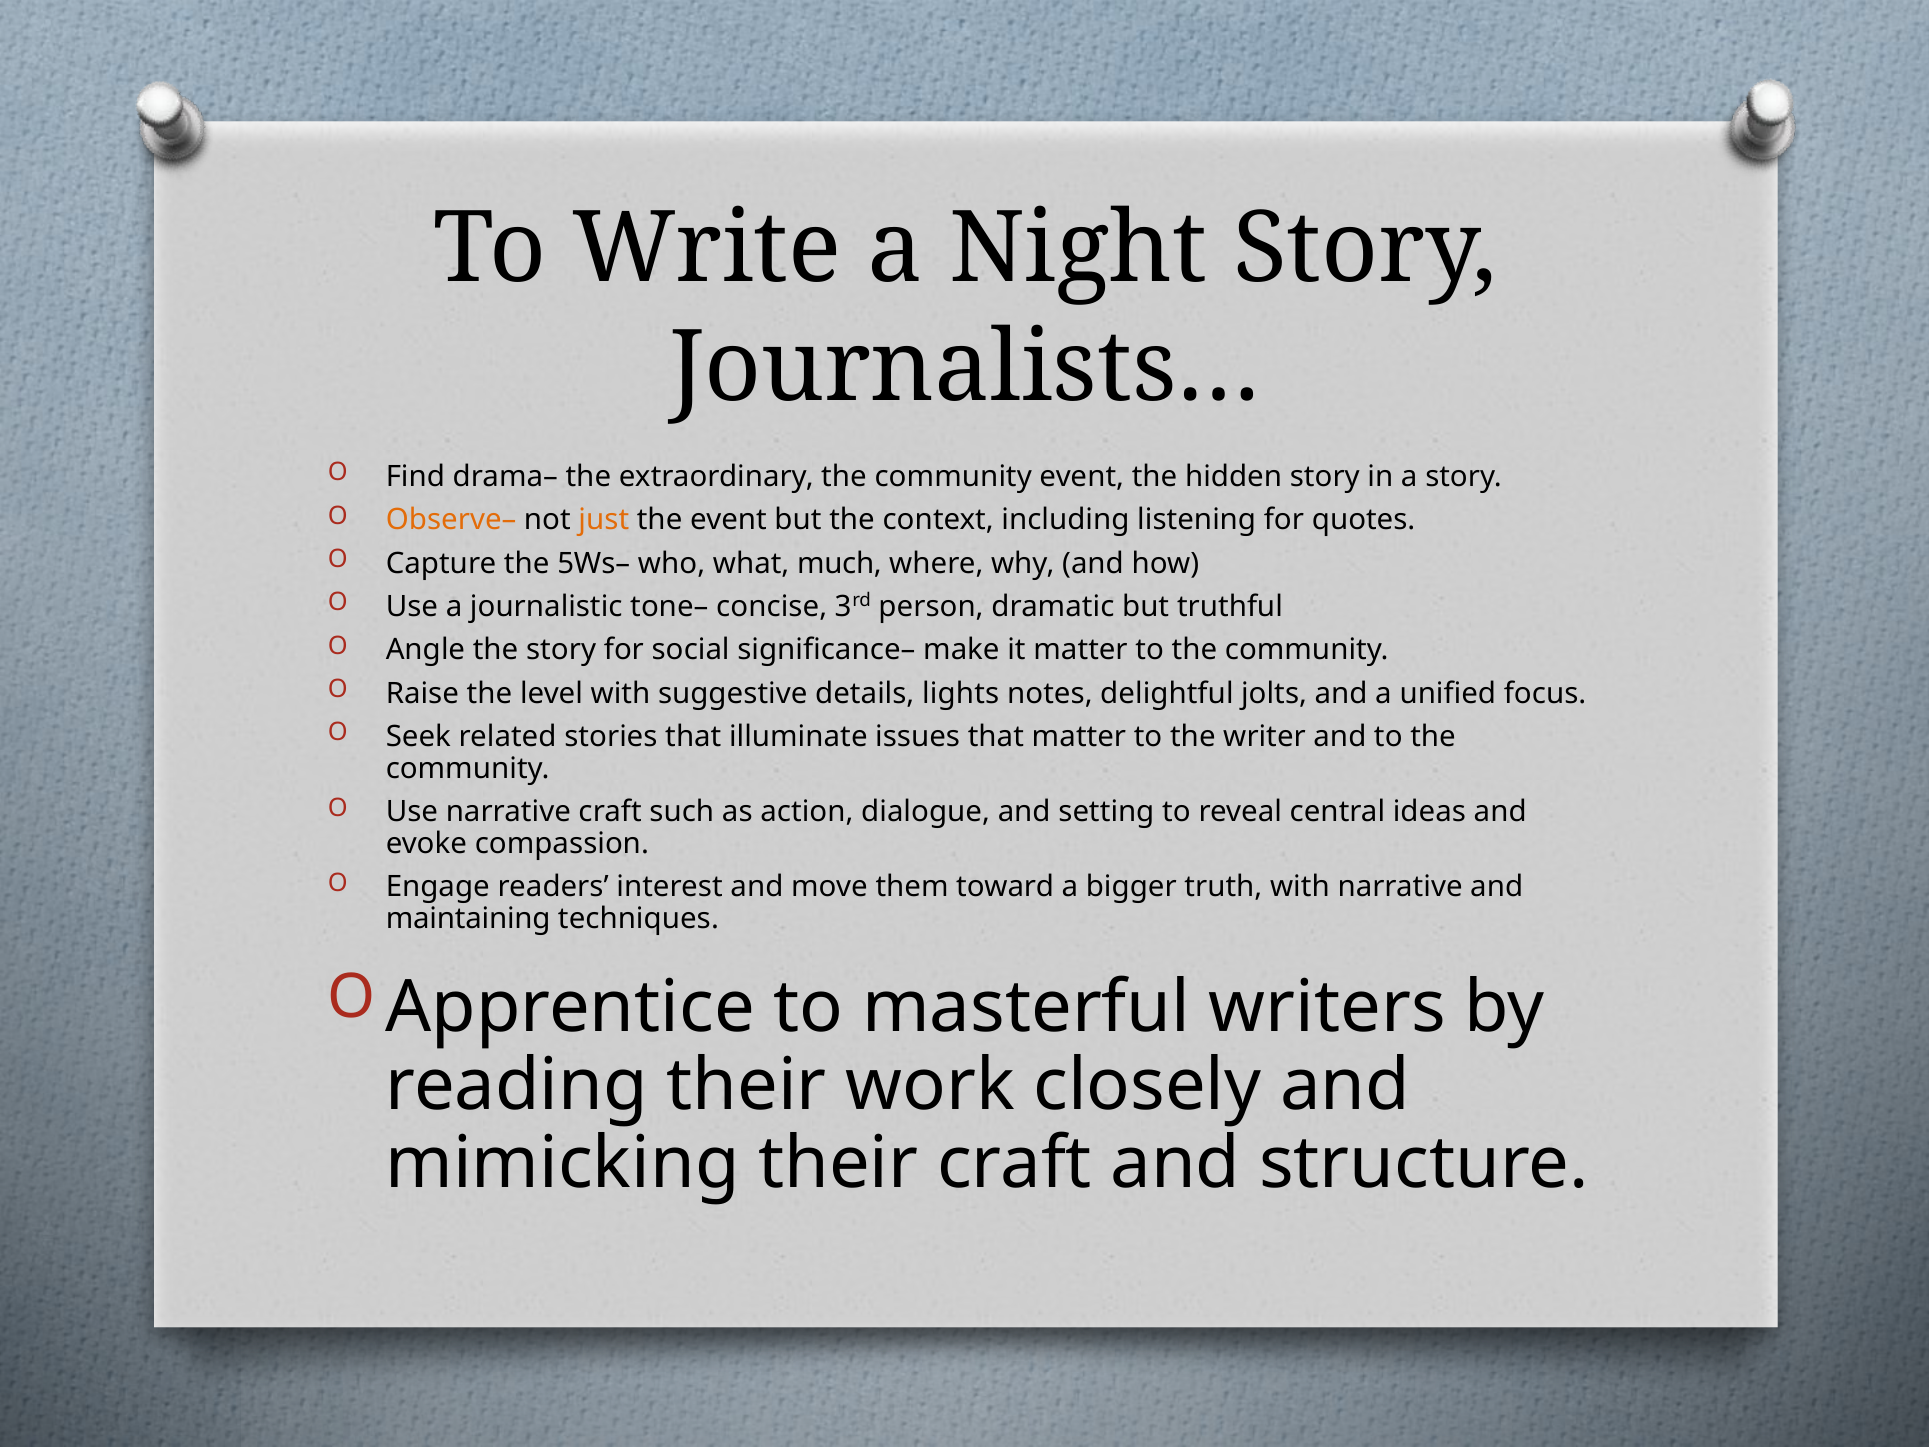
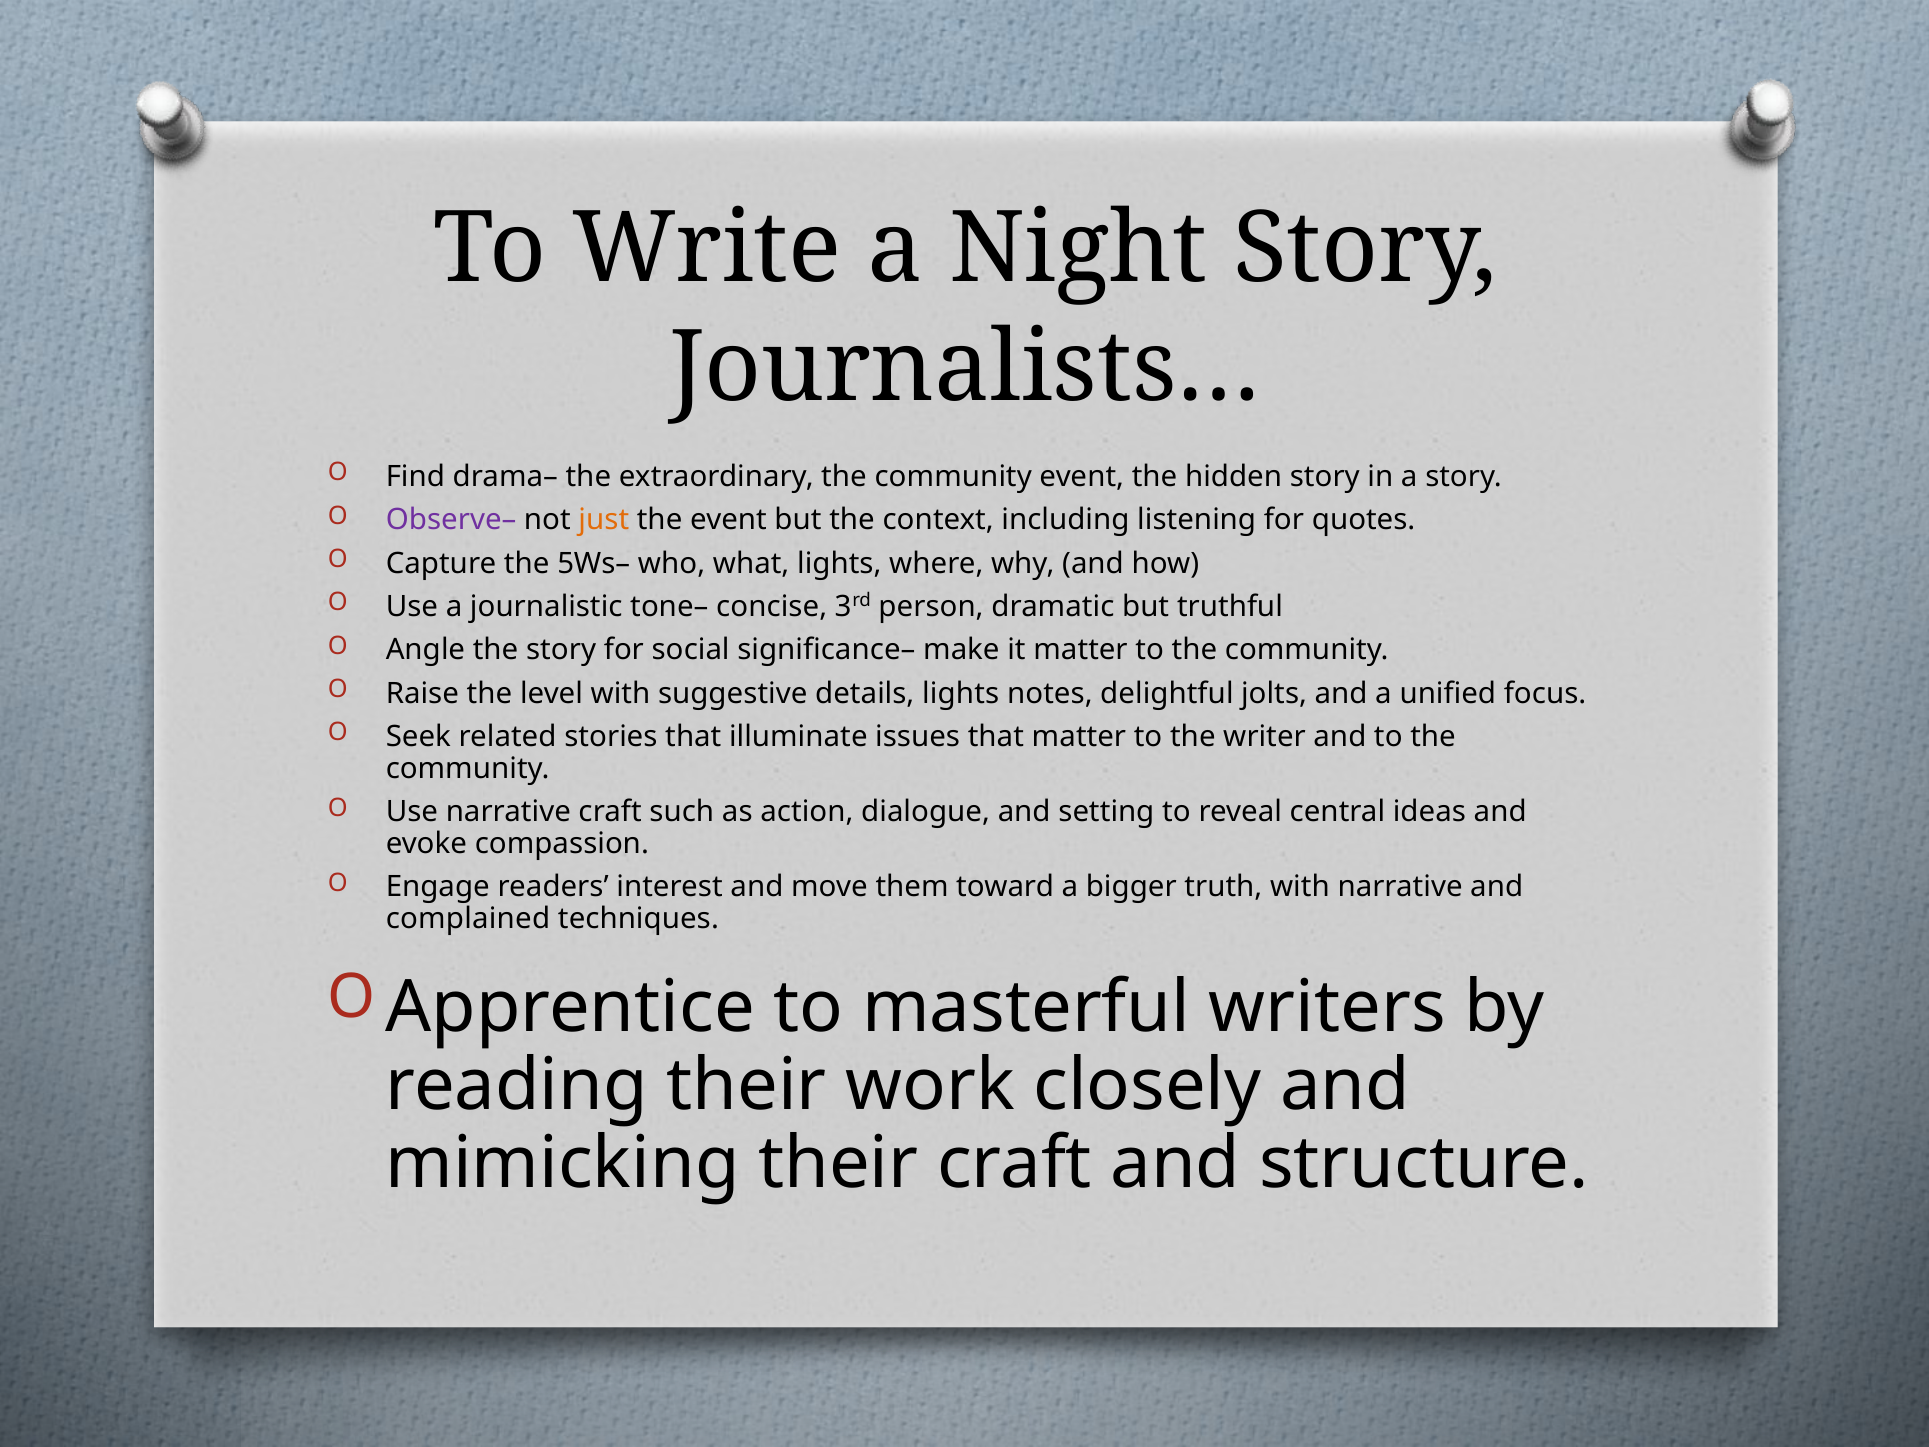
Observe– colour: orange -> purple (451, 520)
what much: much -> lights (839, 563)
maintaining: maintaining -> complained (468, 919)
